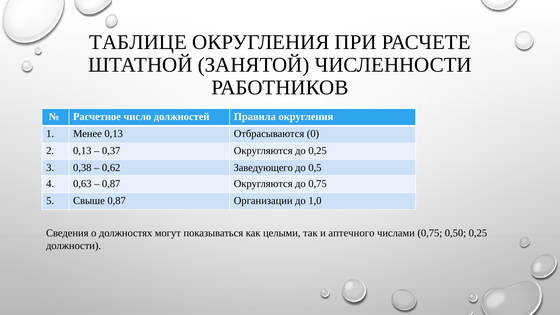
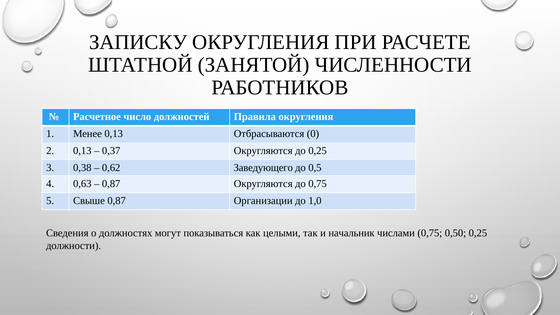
ТАБЛИЦЕ: ТАБЛИЦЕ -> ЗАПИСКУ (138, 42)
аптечного: аптечного -> начальник (352, 233)
